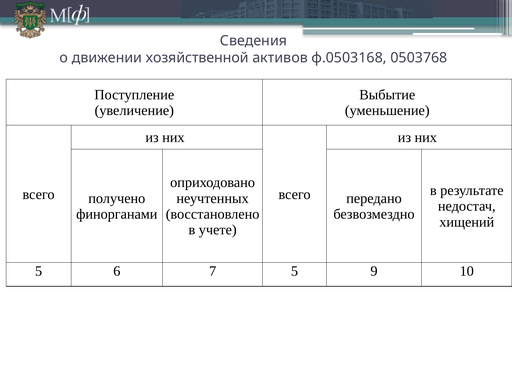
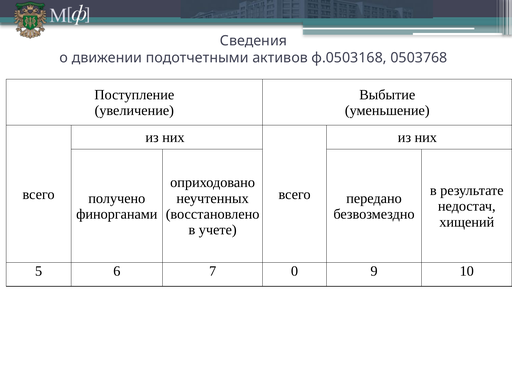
хозяйственной: хозяйственной -> подотчетными (197, 58)
7 5: 5 -> 0 (295, 271)
